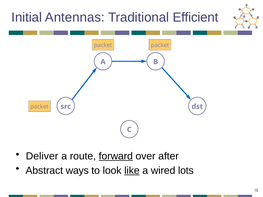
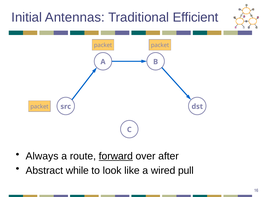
Deliver: Deliver -> Always (42, 156)
ways: ways -> while (77, 171)
like underline: present -> none (132, 171)
lots: lots -> pull (186, 171)
